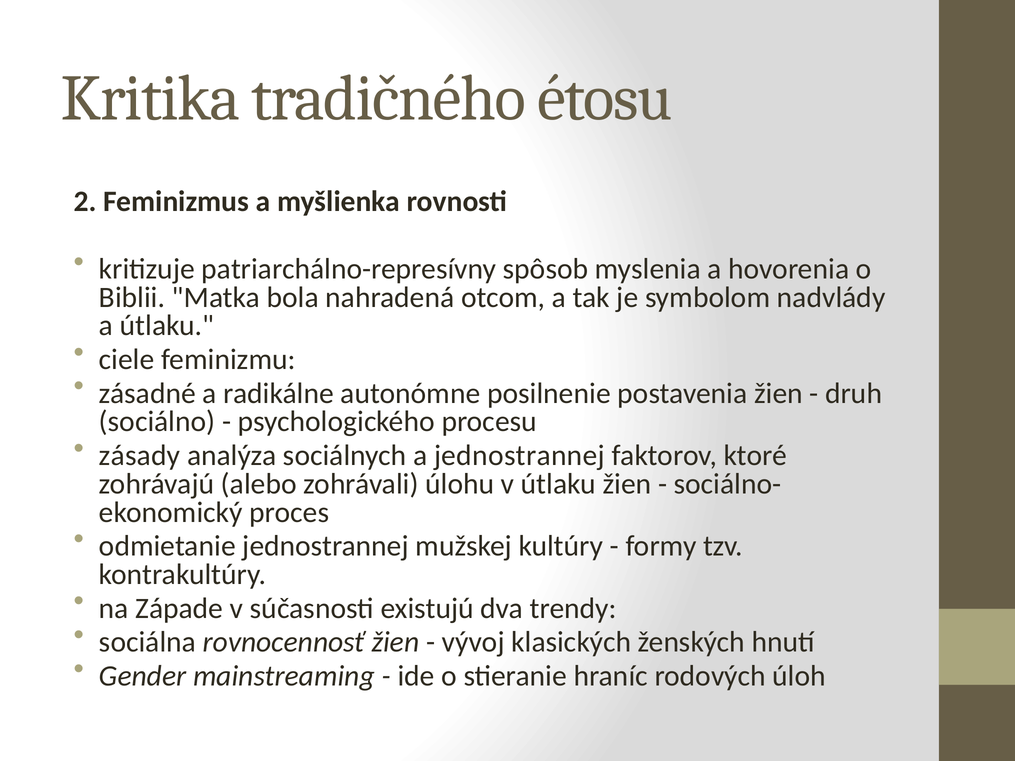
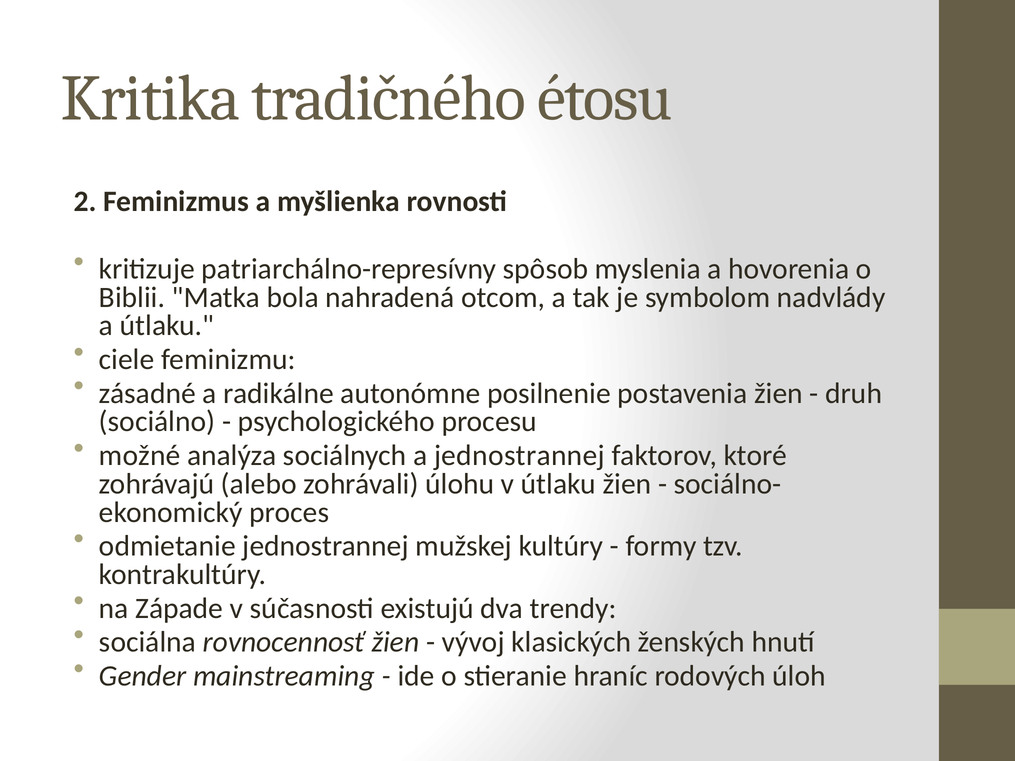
zásady: zásady -> možné (140, 456)
